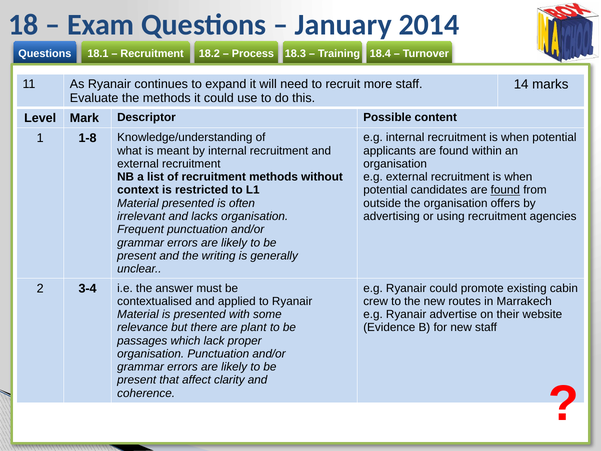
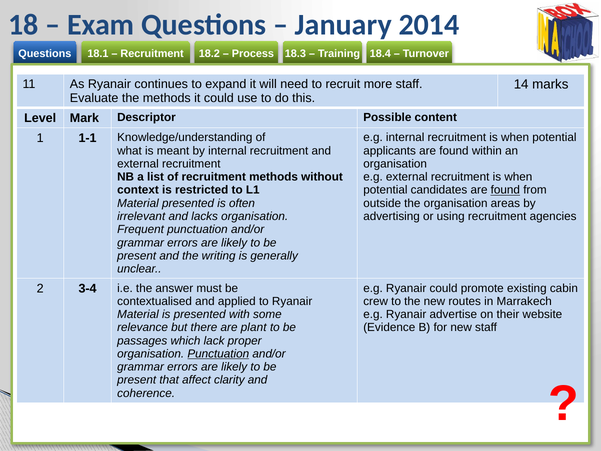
1-8: 1-8 -> 1-1 (88, 138)
offers: offers -> areas (505, 203)
Punctuation underline: none -> present (218, 354)
